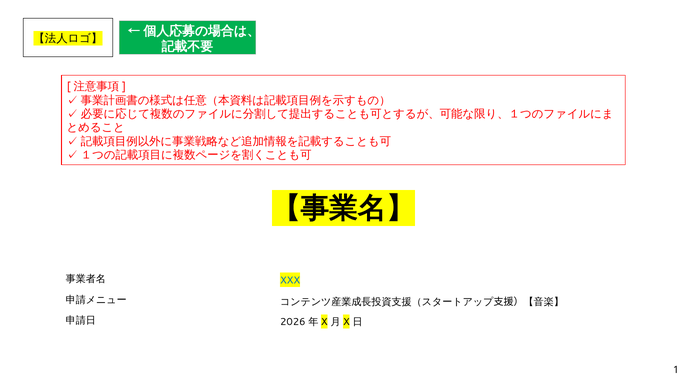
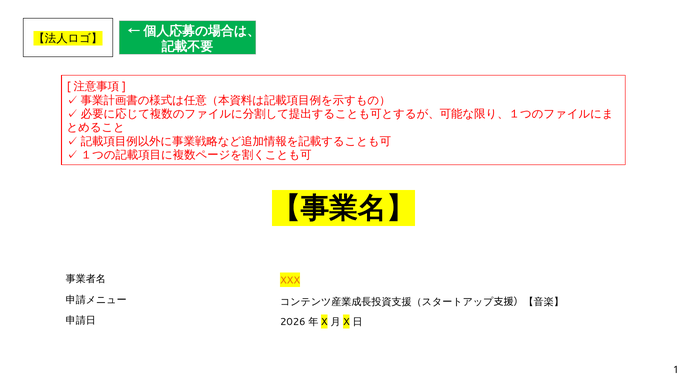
XXX colour: blue -> orange (290, 281)
